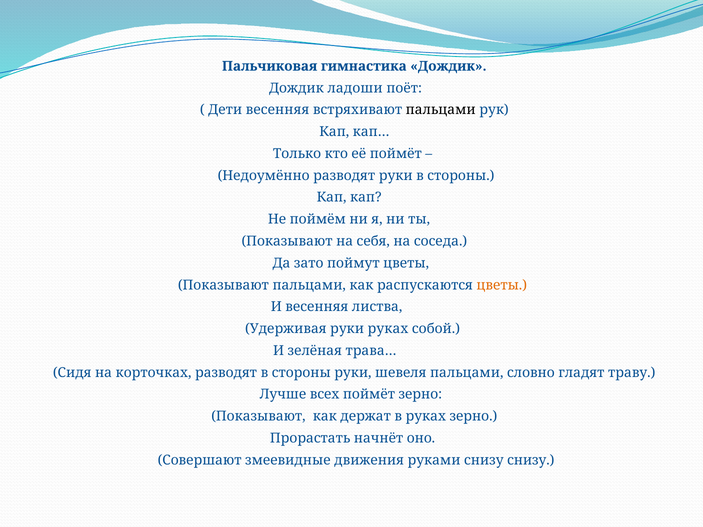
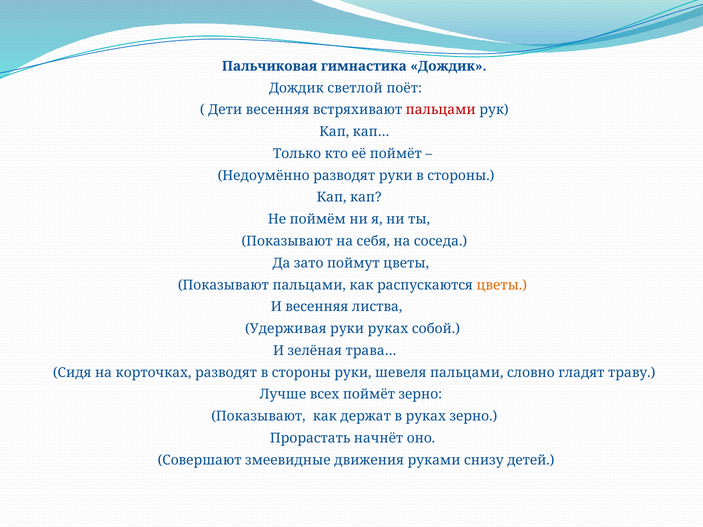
ладоши: ладоши -> светлой (355, 88)
пальцами colour: black -> red (441, 110)
снизу снизу: снизу -> детей (531, 460)
